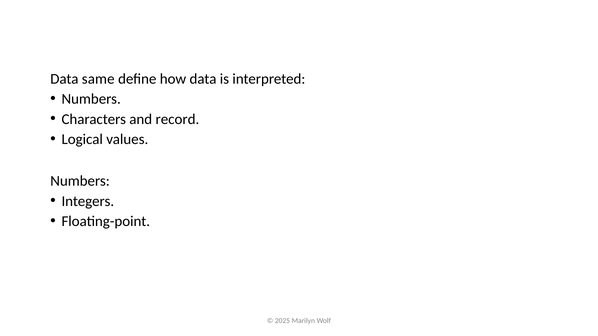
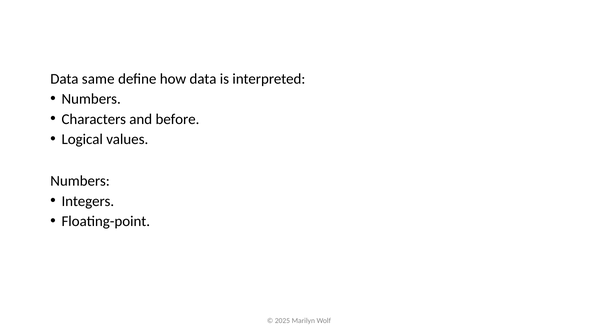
record: record -> before (177, 119)
